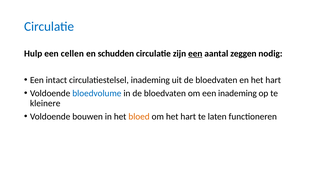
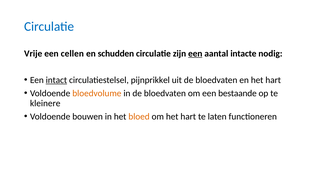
Hulp: Hulp -> Vrije (33, 53)
zeggen: zeggen -> intacte (243, 53)
intact underline: none -> present (56, 80)
circulatiestelsel inademing: inademing -> pijnprikkel (150, 80)
bloedvolume colour: blue -> orange (97, 93)
een inademing: inademing -> bestaande (237, 93)
